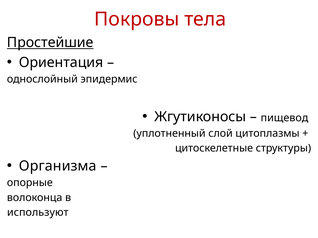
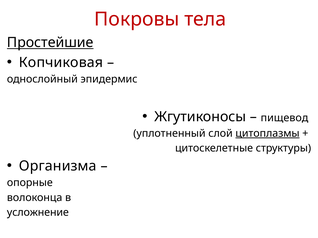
Ориентация: Ориентация -> Копчиковая (61, 62)
цитоплазмы underline: none -> present (267, 134)
используют: используют -> усложнение (38, 213)
